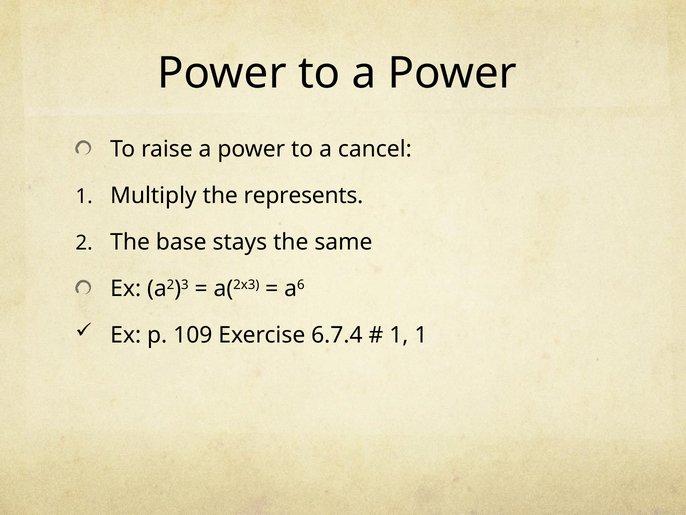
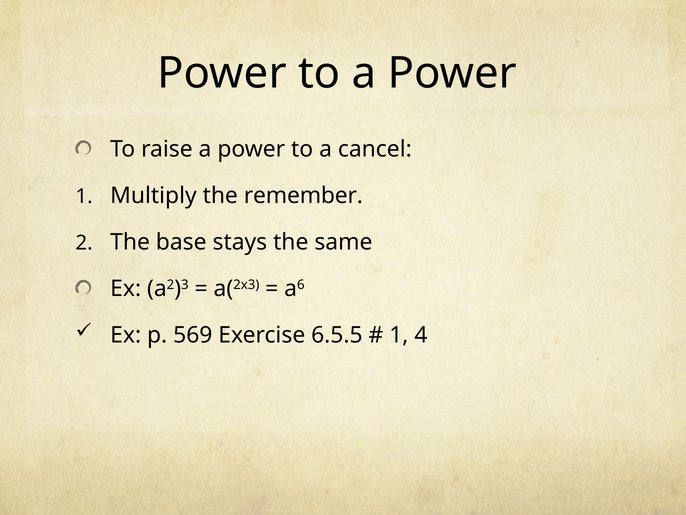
represents: represents -> remember (303, 195)
109: 109 -> 569 (193, 335)
6.7.4: 6.7.4 -> 6.5.5 (337, 335)
1 1: 1 -> 4 (421, 335)
